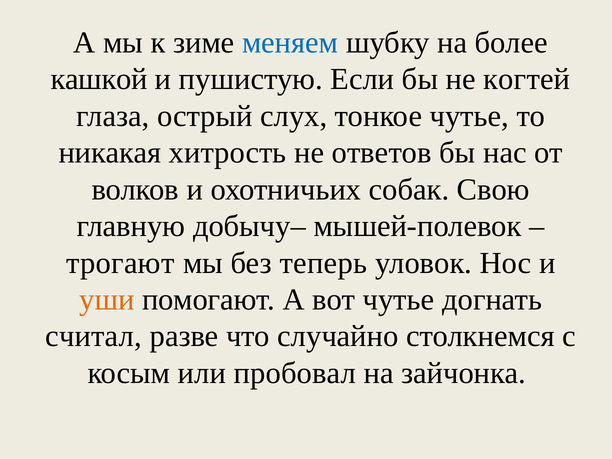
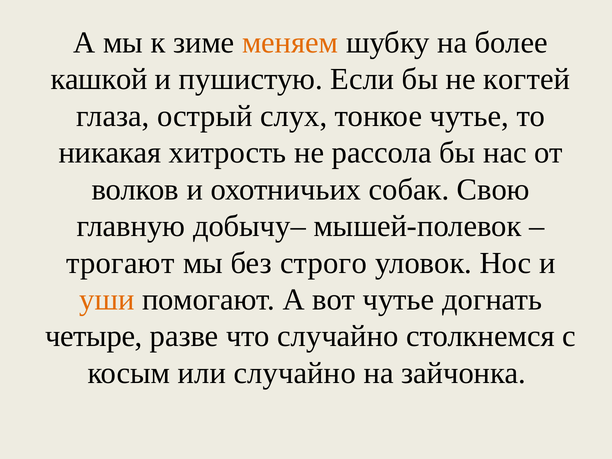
меняем colour: blue -> orange (290, 43)
ответов: ответов -> рассола (382, 153)
теперь: теперь -> строго (323, 263)
считал: считал -> четыре (94, 336)
или пробовал: пробовал -> случайно (295, 373)
